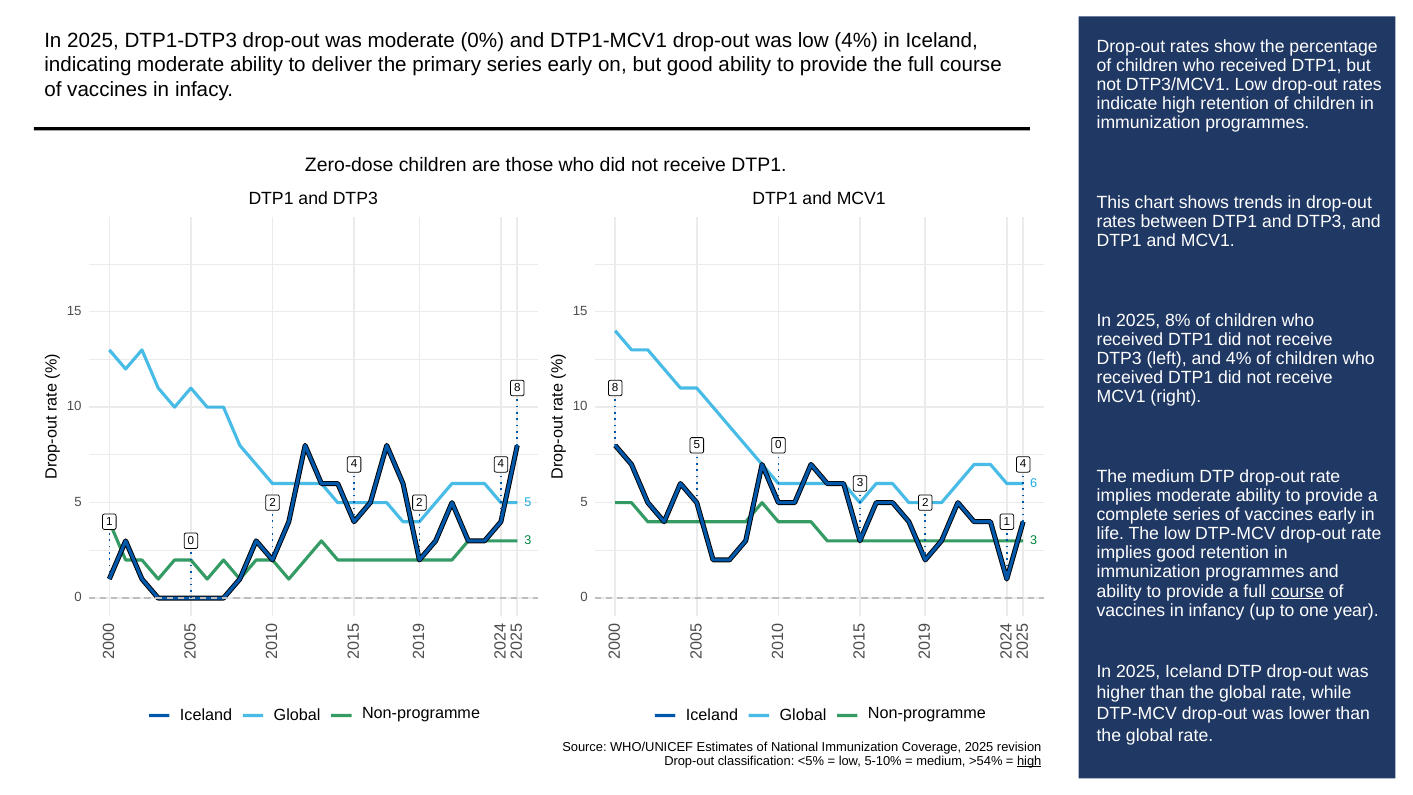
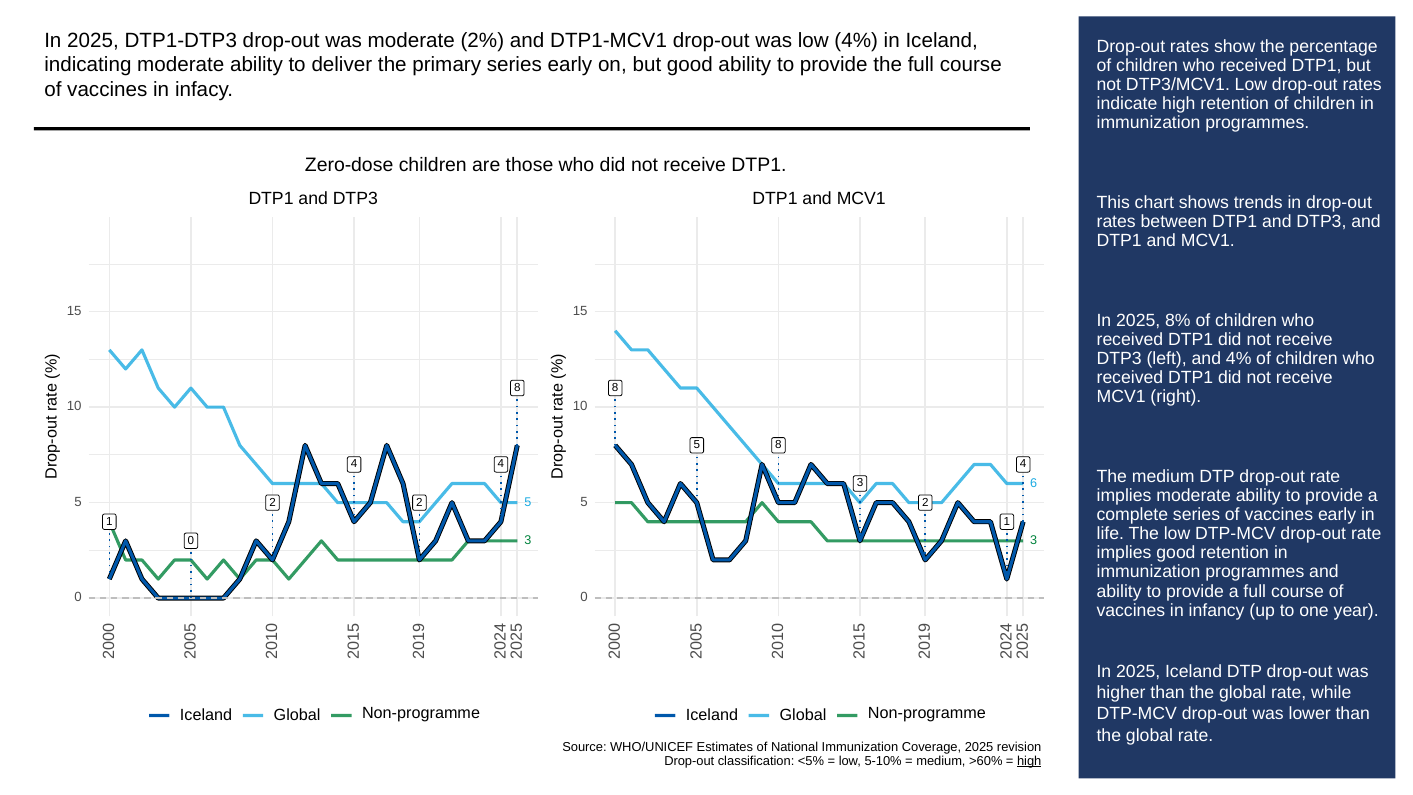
0%: 0% -> 2% (482, 40)
5 0: 0 -> 8 (778, 445)
course underline: present -> none (1297, 591)
>54%: >54% -> >60% (986, 761)
